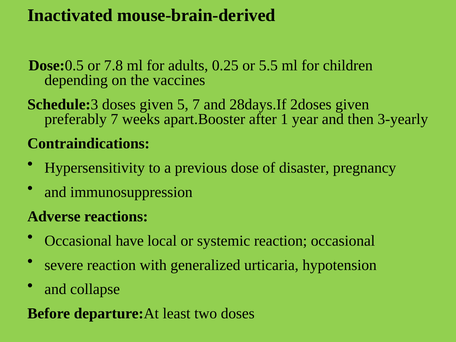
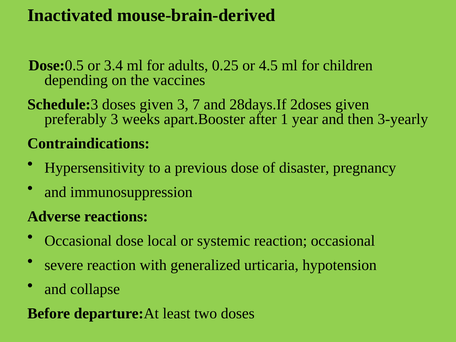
7.8: 7.8 -> 3.4 (113, 66)
5.5: 5.5 -> 4.5 (268, 66)
given 5: 5 -> 3 (183, 105)
preferably 7: 7 -> 3 (114, 119)
Occasional have: have -> dose (130, 241)
